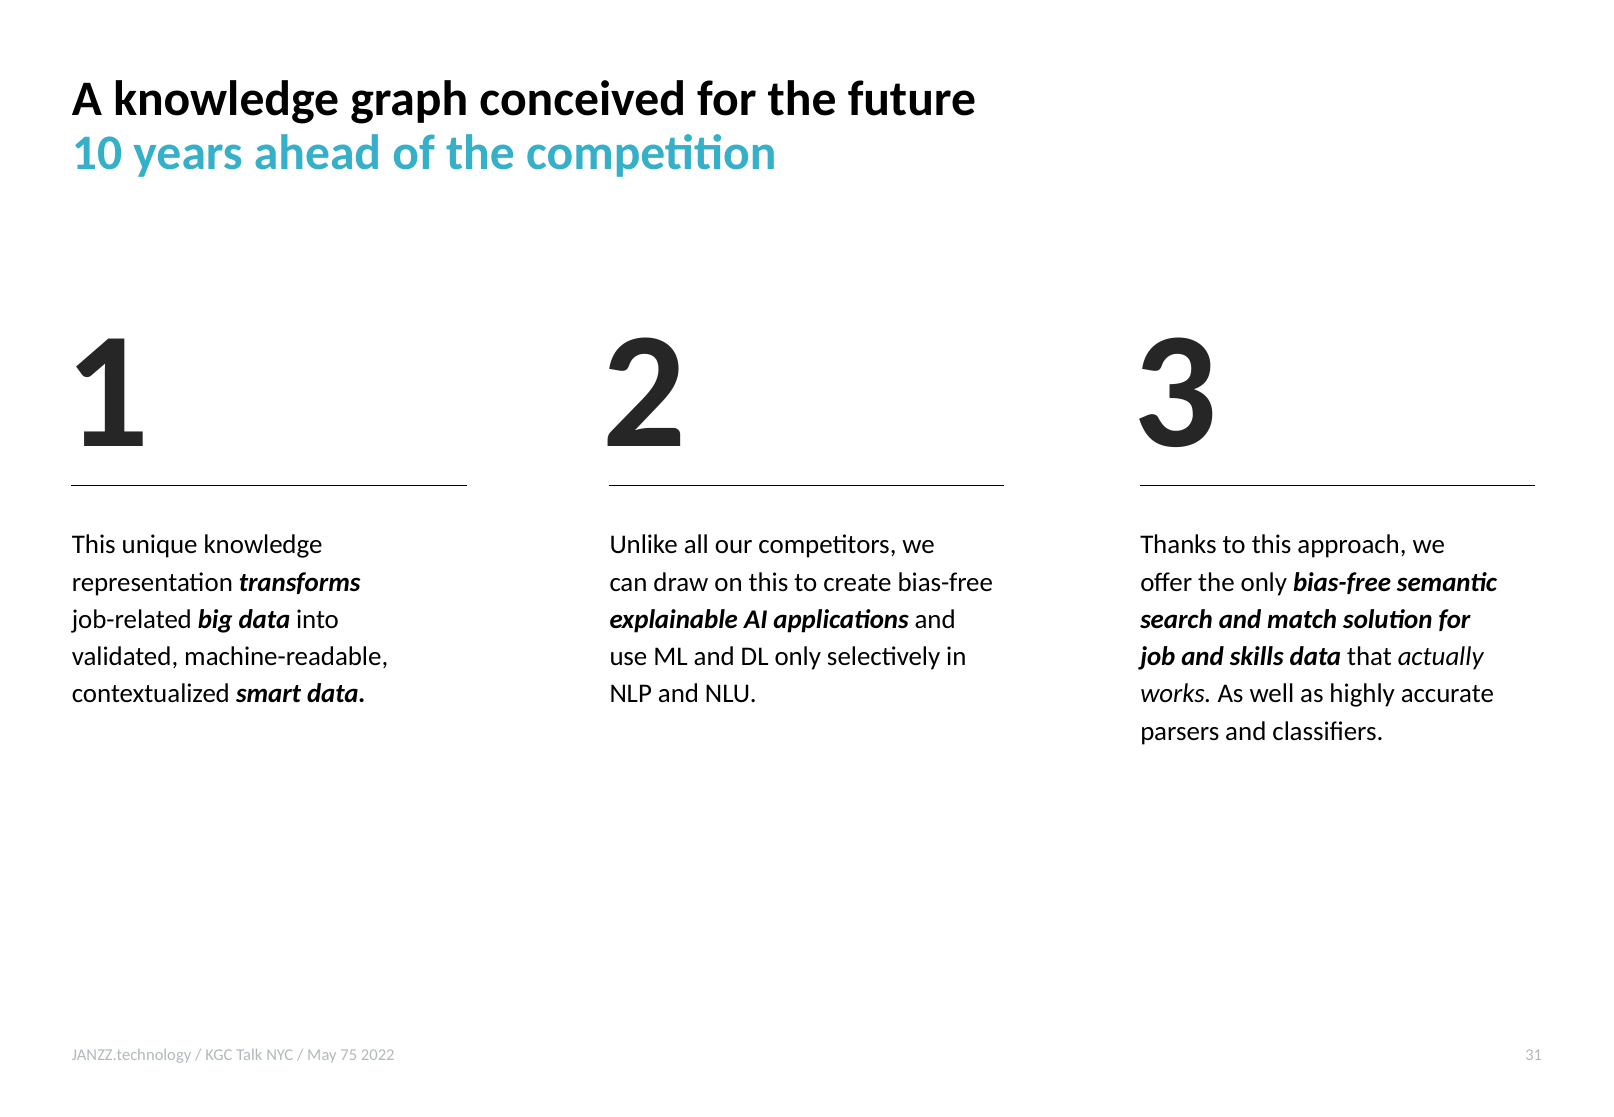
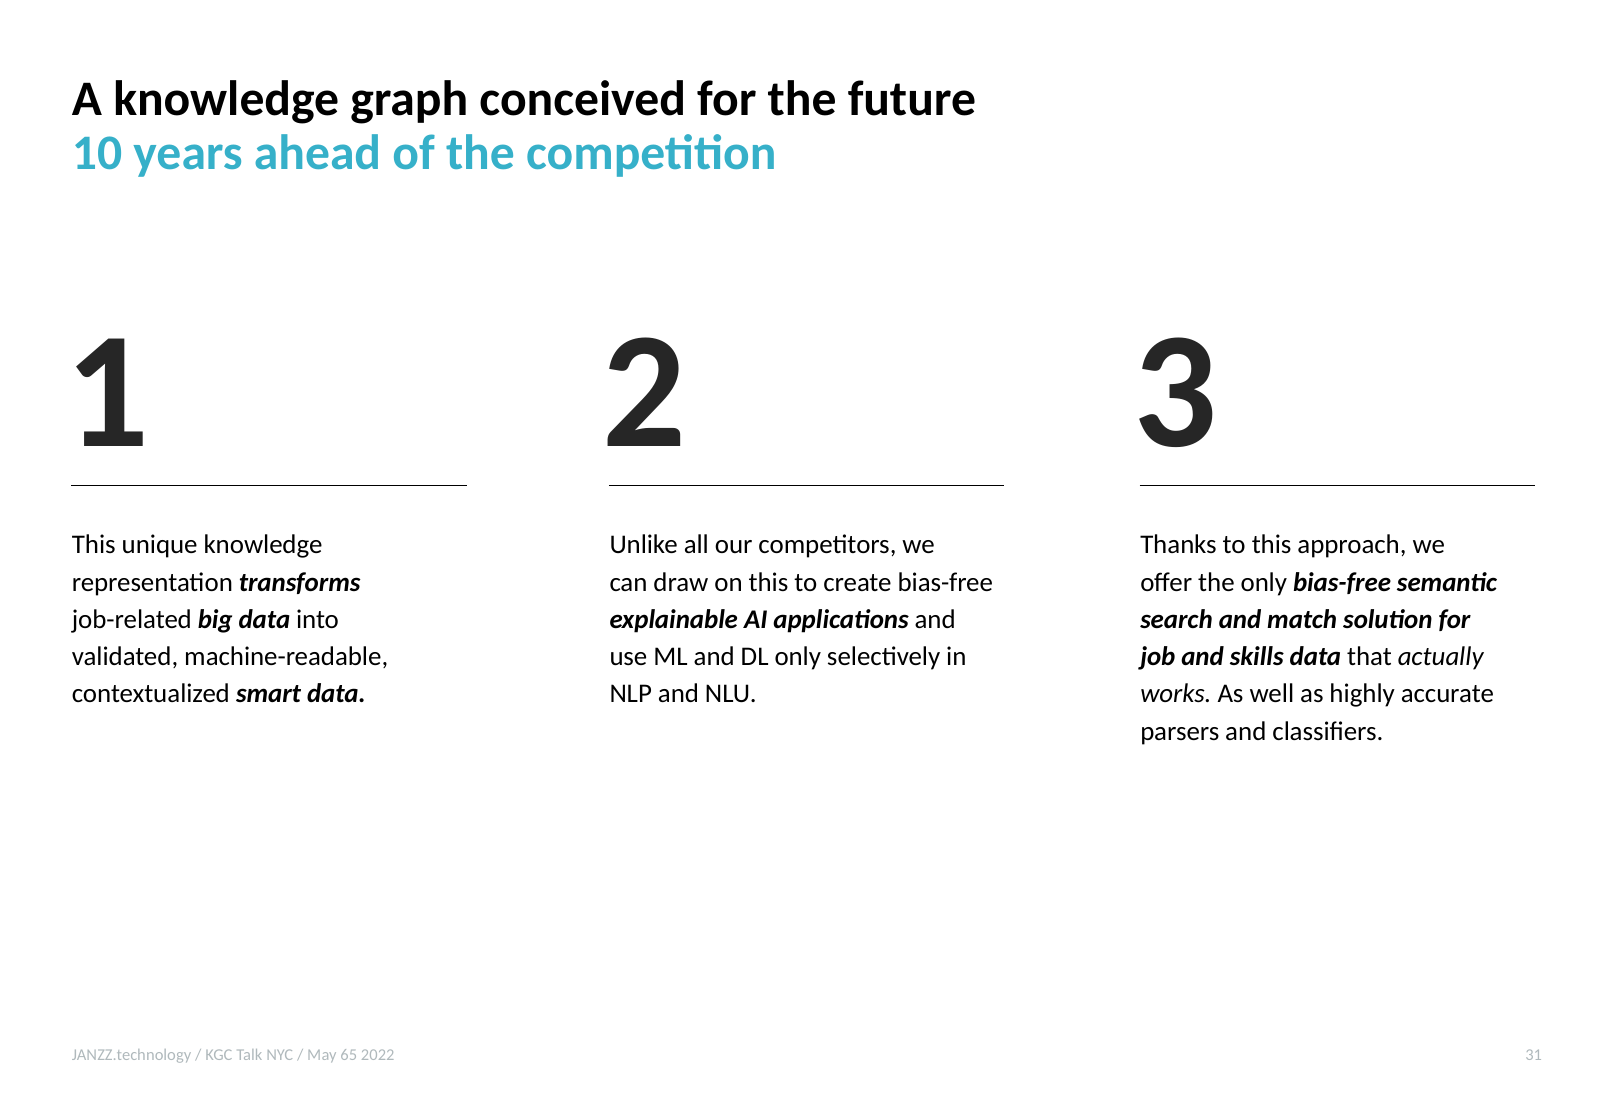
75: 75 -> 65 (349, 1055)
